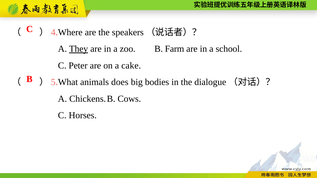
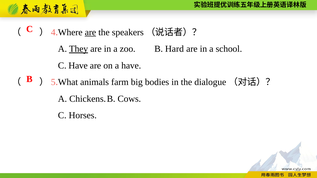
are underline: none -> present (90, 32)
Farm: Farm -> Hard (174, 49)
C Peter: Peter -> Have (78, 66)
a cake: cake -> have (131, 66)
does: does -> farm (120, 82)
